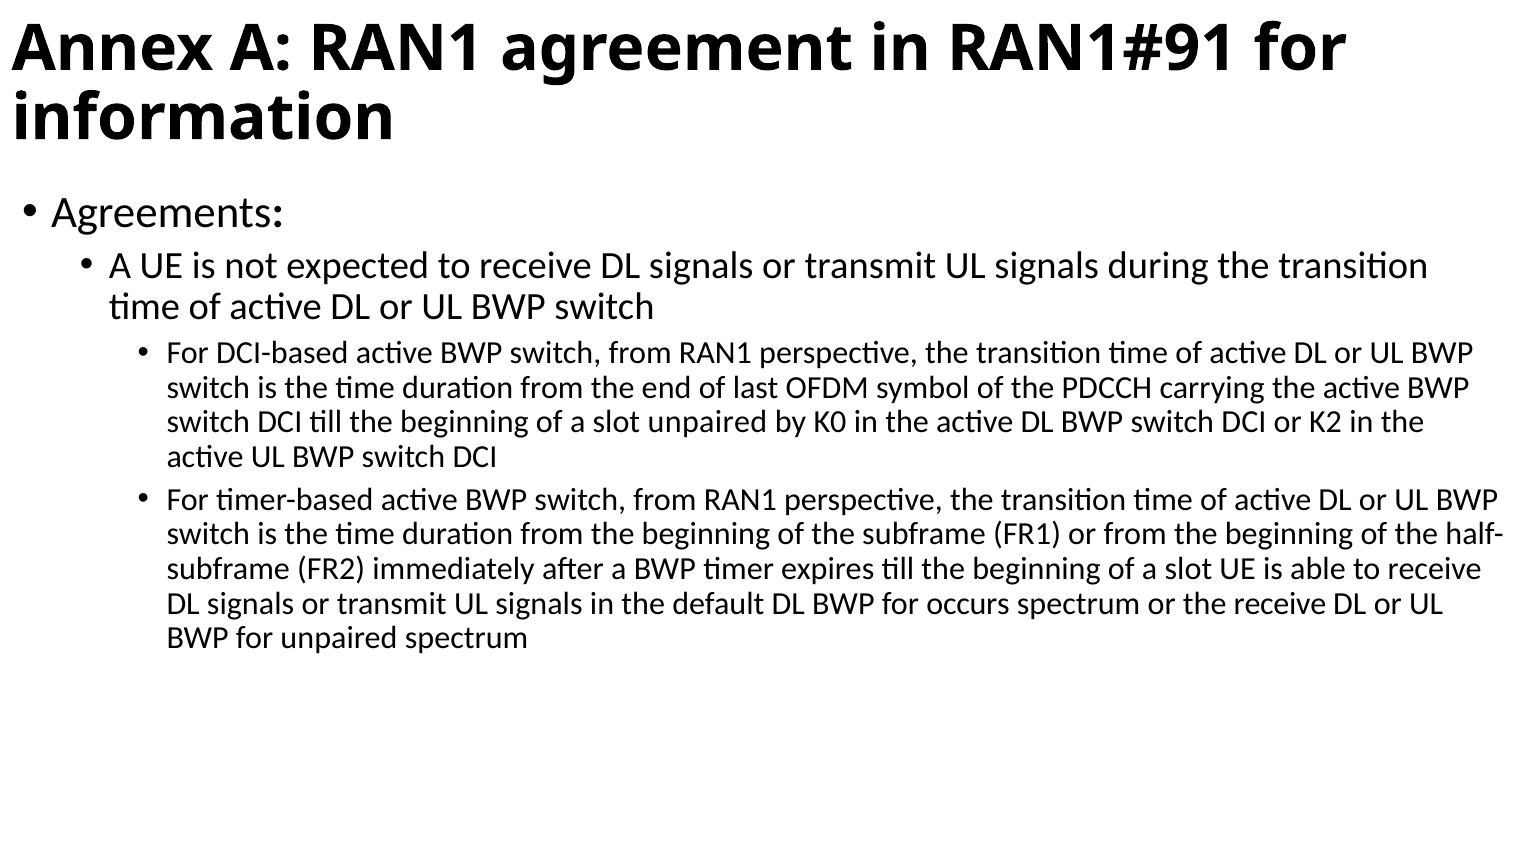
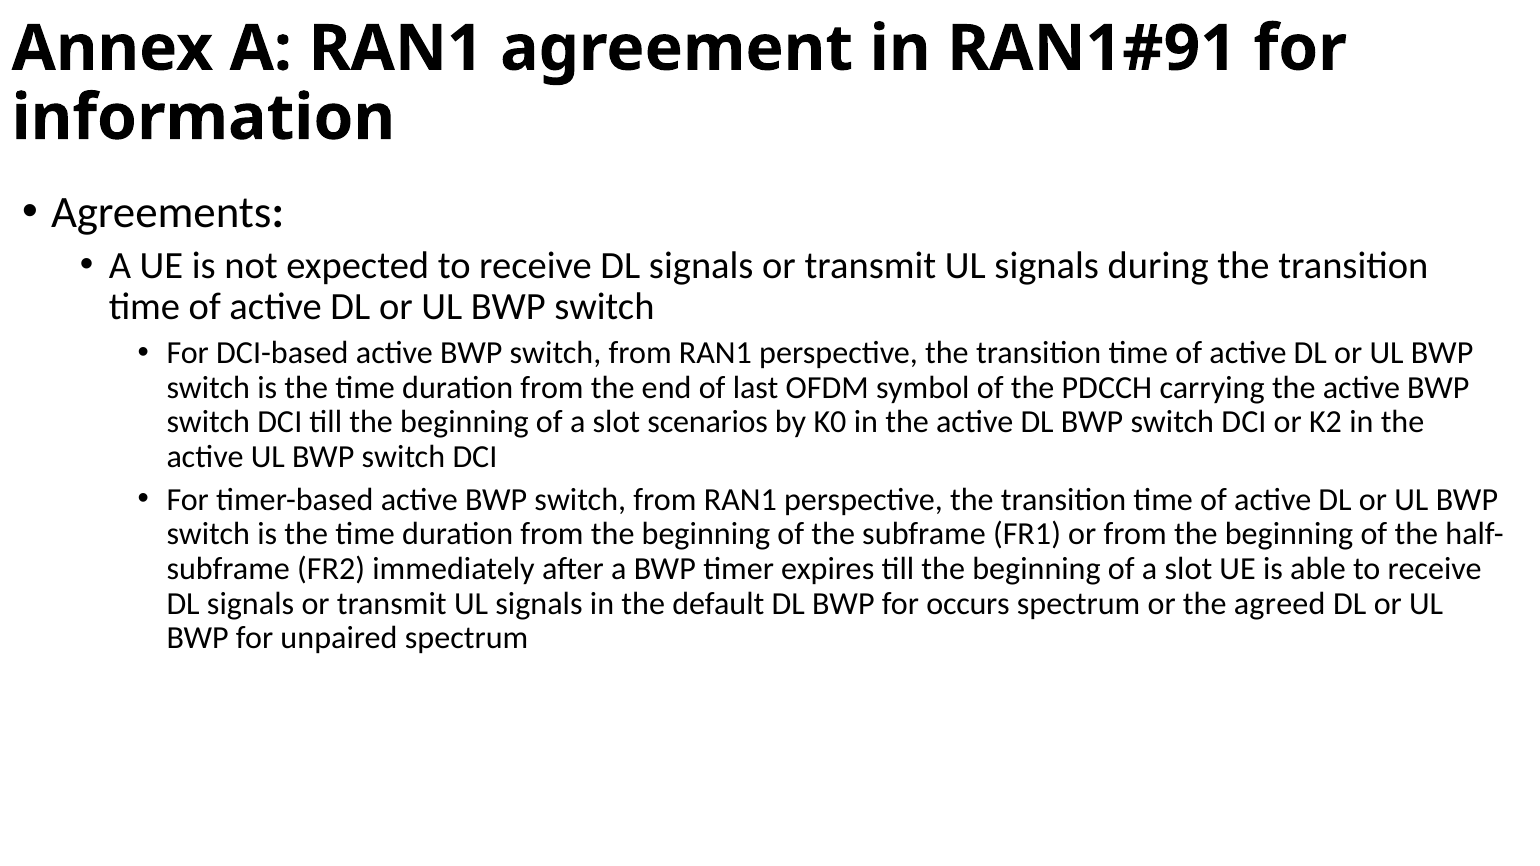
slot unpaired: unpaired -> scenarios (708, 422)
the receive: receive -> agreed (1280, 604)
